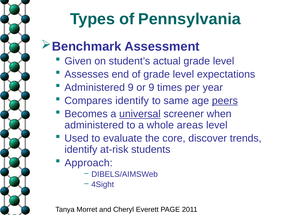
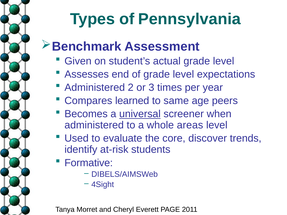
Administered 9: 9 -> 2 (131, 88)
or 9: 9 -> 3 (151, 88)
Compares identify: identify -> learned (132, 101)
peers underline: present -> none (225, 101)
Approach: Approach -> Formative (89, 163)
